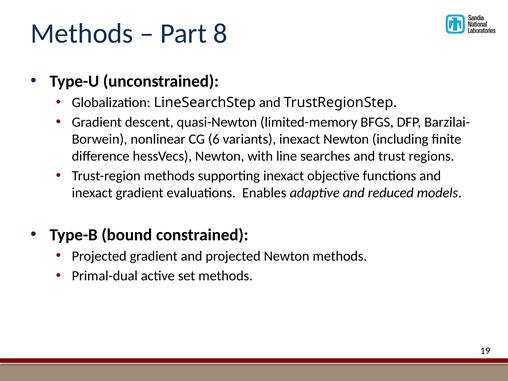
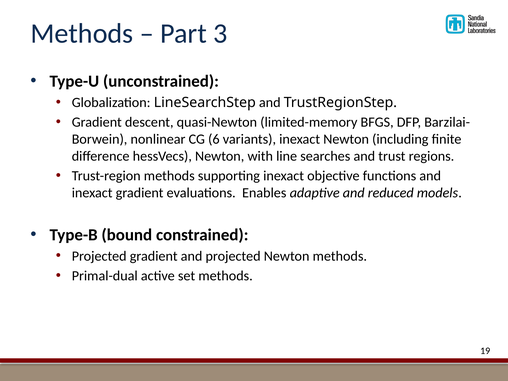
8: 8 -> 3 (220, 34)
